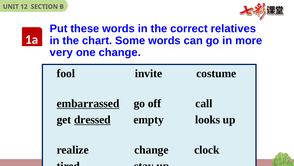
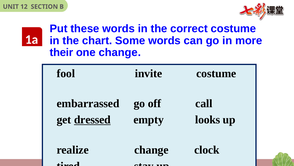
correct relatives: relatives -> costume (233, 29)
very: very -> their (61, 52)
embarrassed underline: present -> none (88, 103)
